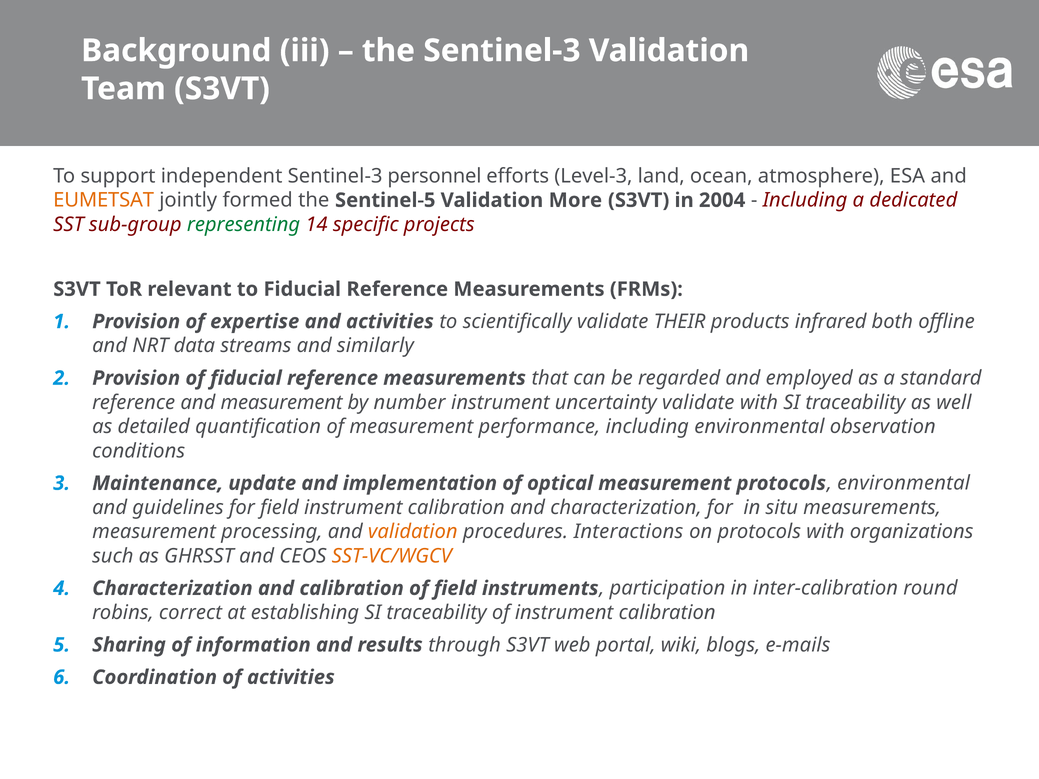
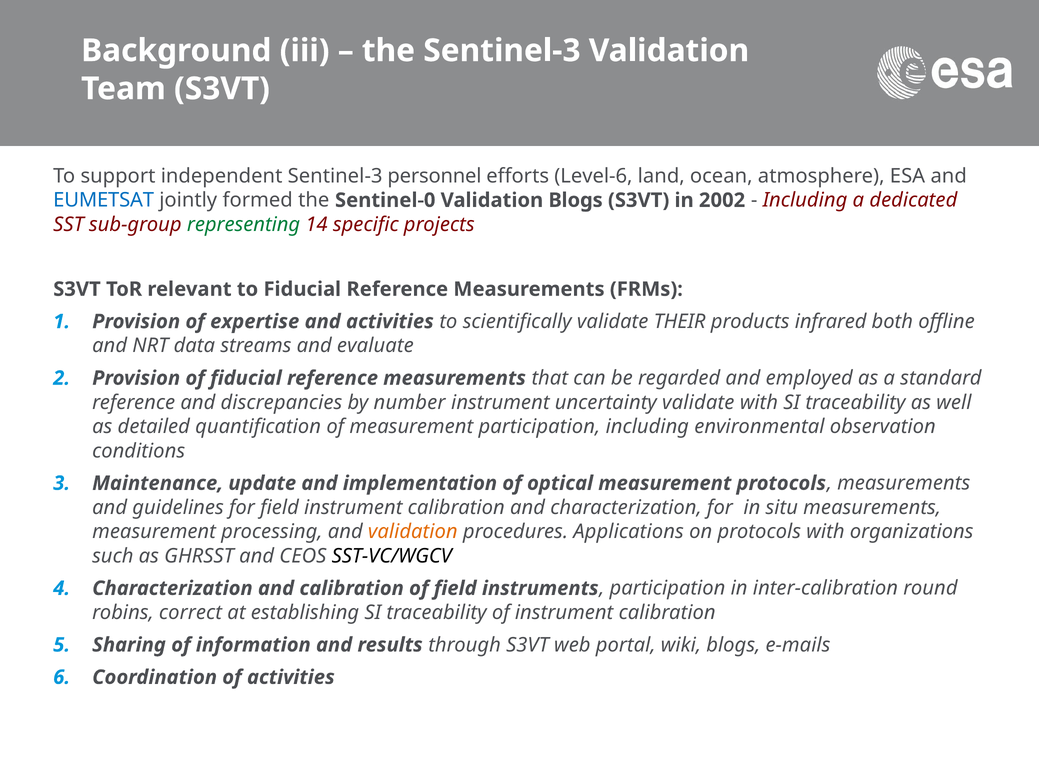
Level-3: Level-3 -> Level-6 (593, 176)
EUMETSAT colour: orange -> blue (104, 200)
Sentinel-5: Sentinel-5 -> Sentinel-0 (385, 200)
Validation More: More -> Blogs (576, 200)
2004: 2004 -> 2002 (722, 200)
similarly: similarly -> evaluate (375, 346)
and measurement: measurement -> discrepancies (281, 403)
measurement performance: performance -> participation (539, 427)
protocols environmental: environmental -> measurements (904, 483)
Interactions: Interactions -> Applications (629, 532)
SST-VC/WGCV colour: orange -> black (392, 556)
